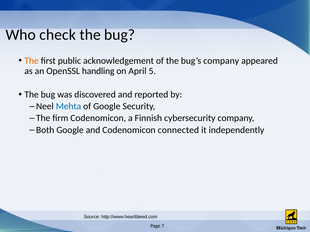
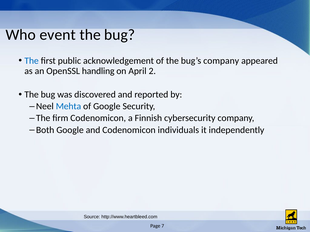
check: check -> event (58, 35)
The colour: orange -> blue (32, 61)
5: 5 -> 2 (152, 71)
connected: connected -> individuals (178, 130)
